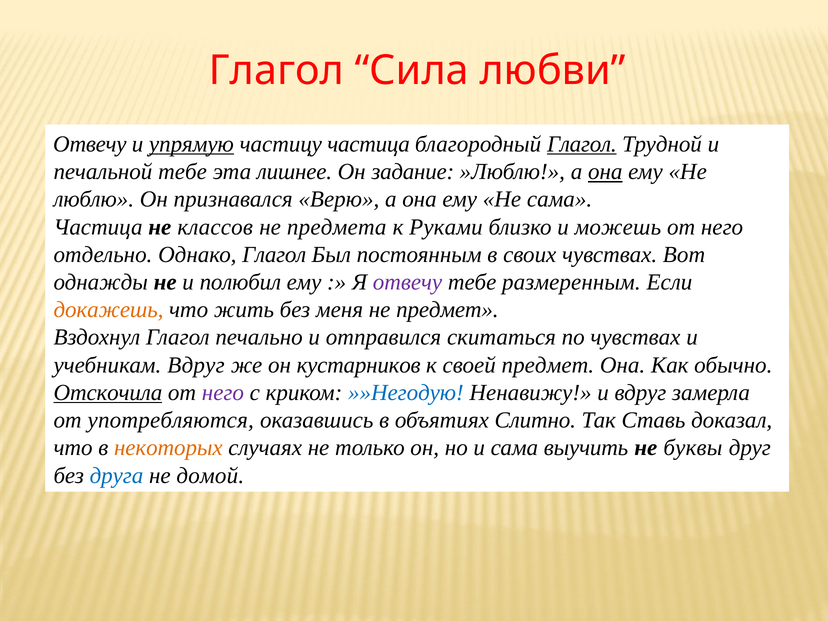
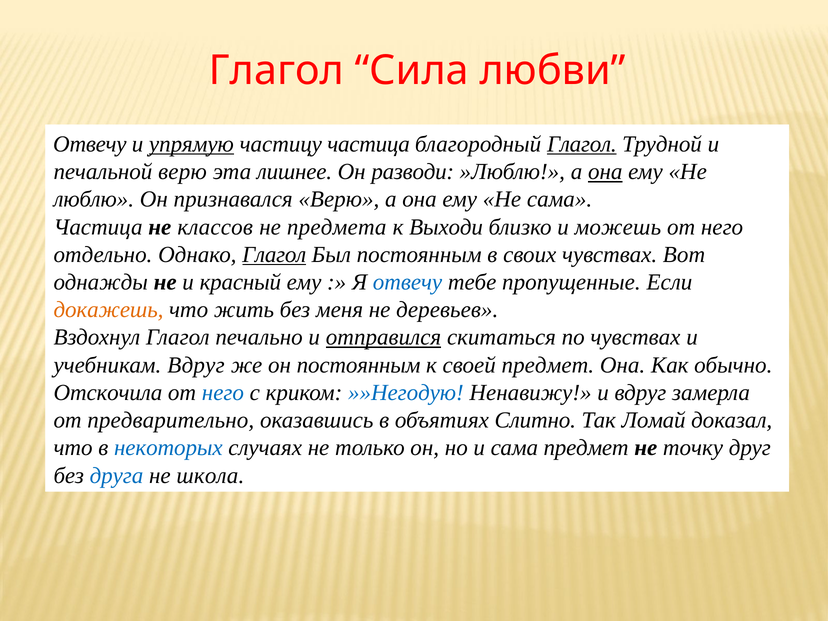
печальной тебе: тебе -> верю (182, 172)
задание: задание -> разводи (413, 172)
Руками: Руками -> Выходи (446, 227)
Глагол underline: none -> present (274, 255)
полюбил: полюбил -> красный (240, 282)
отвечу colour: purple -> blue (408, 282)
размеренным: размеренным -> пропущенные (571, 282)
не предмет: предмет -> деревьев (447, 310)
отправился underline: none -> present (383, 337)
он кустарников: кустарников -> постоянным (359, 365)
Отскочила underline: present -> none (108, 393)
него colour: purple -> blue (223, 393)
употребляются: употребляются -> предварительно (171, 420)
Ставь: Ставь -> Ломай (654, 420)
некоторых colour: orange -> blue (168, 448)
сама выучить: выучить -> предмет (586, 448)
буквы: буквы -> точку (693, 448)
домой: домой -> школа (210, 475)
